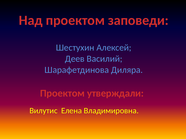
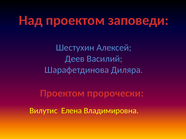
утверждали: утверждали -> пророчески (115, 94)
